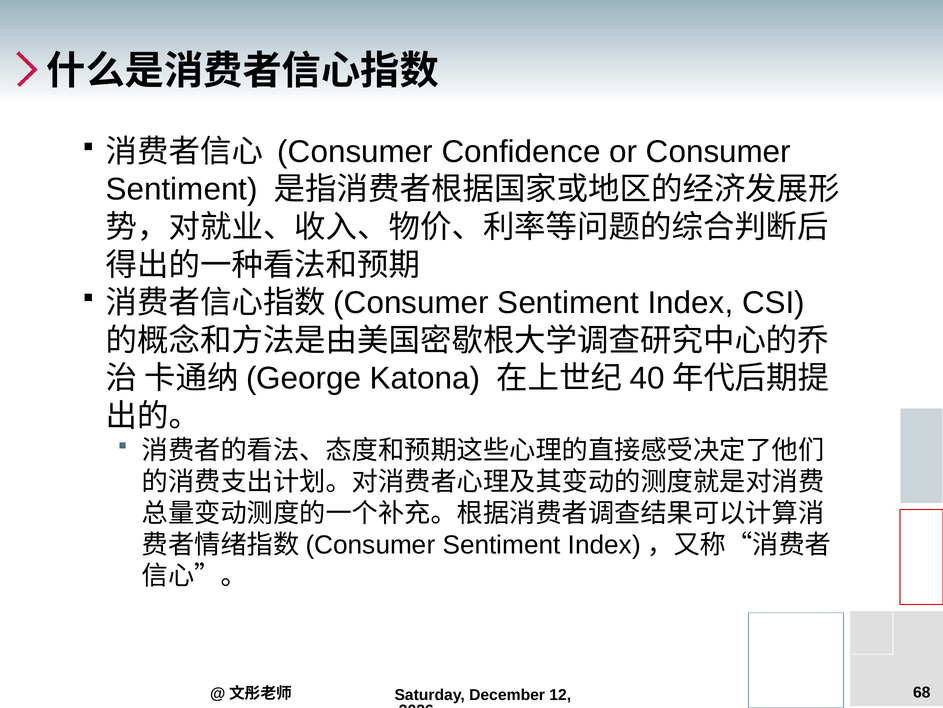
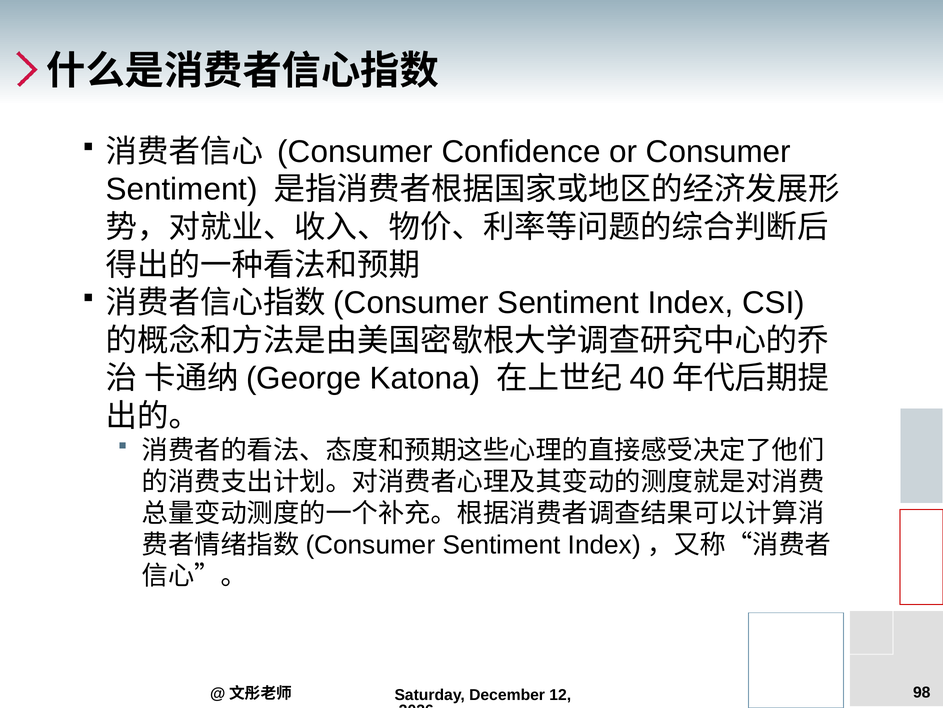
68: 68 -> 98 (922, 692)
